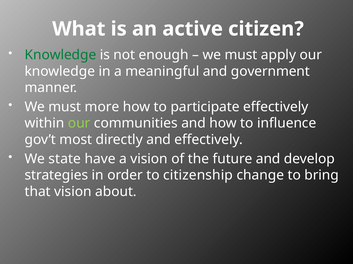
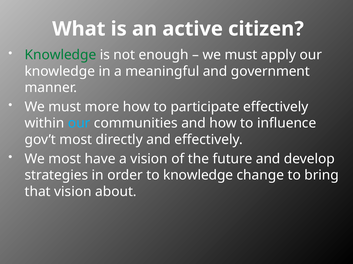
our colour: light green -> light blue (79, 124)
We state: state -> most (65, 159)
to citizenship: citizenship -> knowledge (198, 176)
